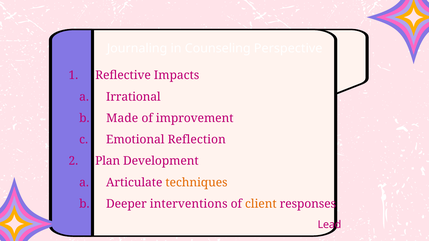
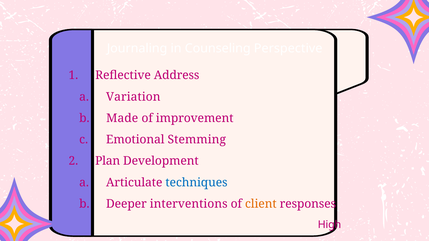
Impacts: Impacts -> Address (177, 75)
Irrational: Irrational -> Variation (133, 97)
Reflection: Reflection -> Stemming (197, 140)
techniques colour: orange -> blue (196, 183)
Lead: Lead -> High (329, 225)
